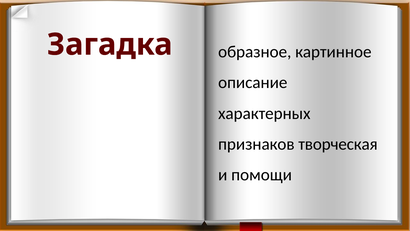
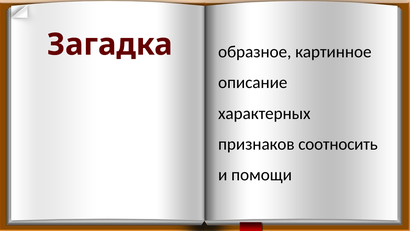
творческая: творческая -> соотносить (338, 144)
